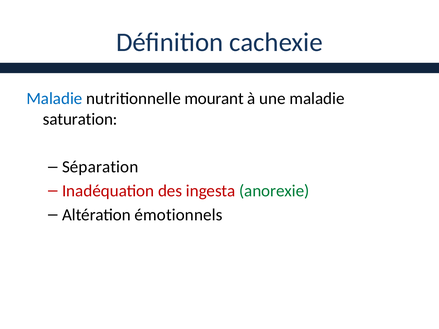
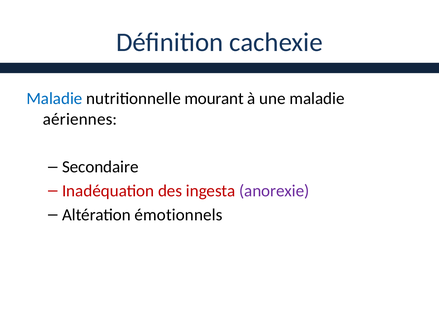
saturation: saturation -> aériennes (80, 119)
Séparation: Séparation -> Secondaire (100, 167)
anorexie colour: green -> purple (274, 191)
